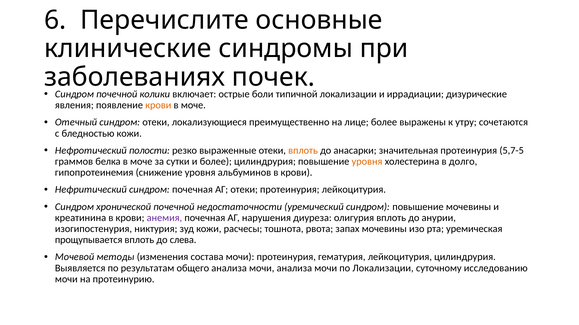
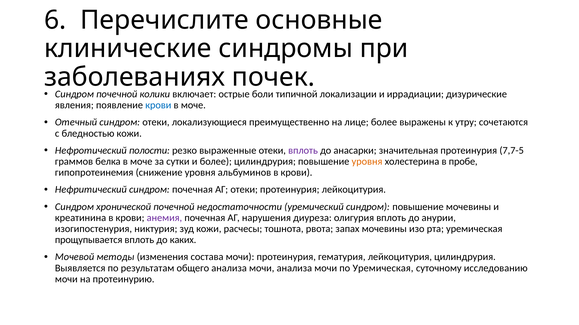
крови colour: orange -> blue (158, 105)
вплоть colour: orange -> purple (303, 151)
5,7-5: 5,7-5 -> 7,7-5 (512, 151)
долго: долго -> пробе (463, 162)
слева: слева -> каких (183, 240)
по Локализации: Локализации -> Уремическая (383, 269)
